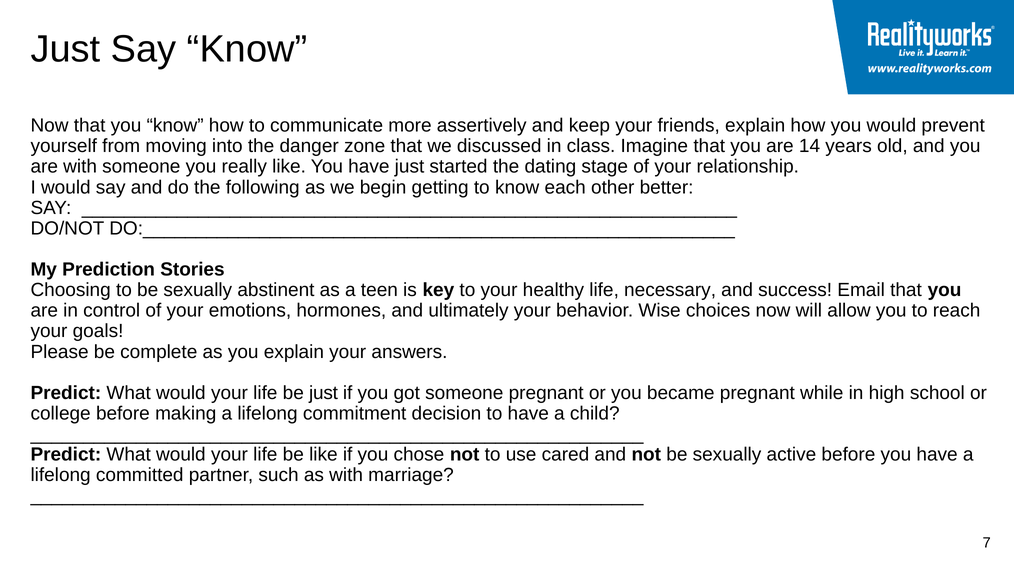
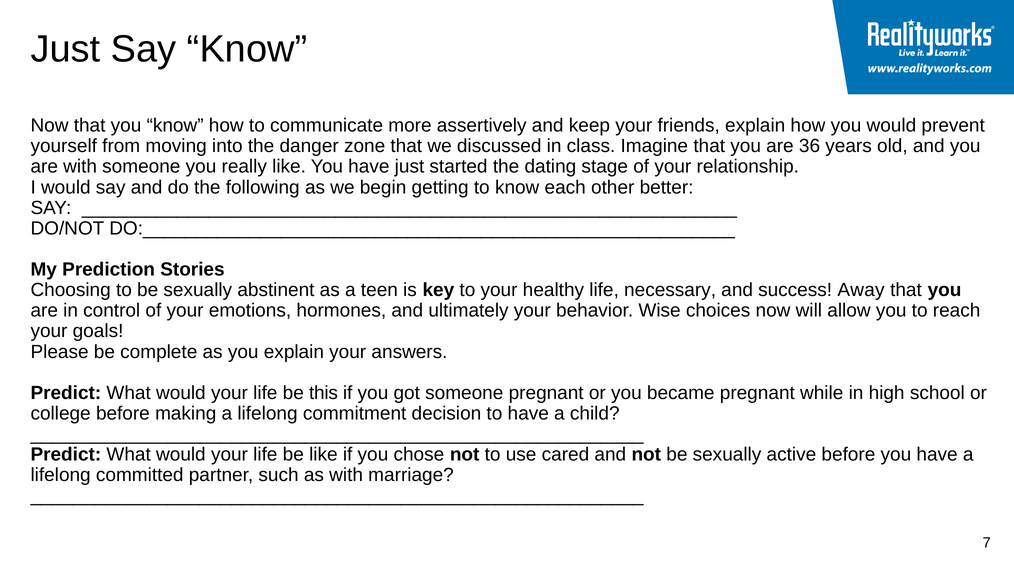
14: 14 -> 36 (809, 146)
Email: Email -> Away (861, 290)
be just: just -> this (324, 392)
